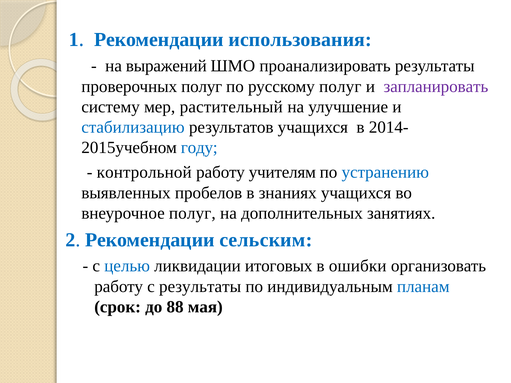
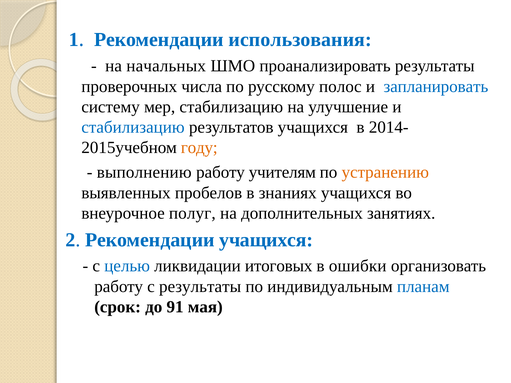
выражений: выражений -> начальных (166, 66)
проверочных полуг: полуг -> числа (202, 86)
русскому полуг: полуг -> полос (340, 86)
запланировать colour: purple -> blue (436, 86)
мер растительный: растительный -> стабилизацию (231, 107)
году colour: blue -> orange (199, 148)
контрольной: контрольной -> выполнению (144, 172)
устранению colour: blue -> orange (385, 172)
Рекомендации сельским: сельским -> учащихся (266, 240)
88: 88 -> 91 (175, 307)
